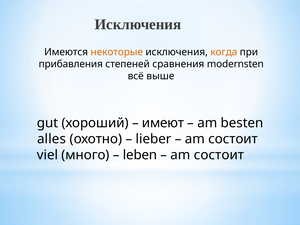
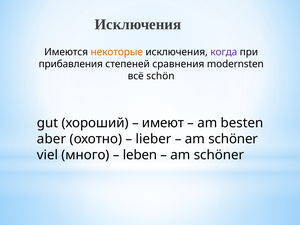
когда colour: orange -> purple (224, 52)
выше: выше -> schön (160, 76)
alles: alles -> aber (51, 139)
состоит: состоит -> schöner (233, 139)
состоит: состоит -> schöner (219, 155)
